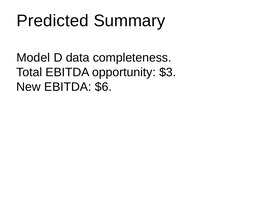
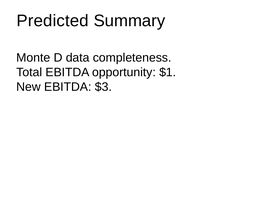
Model: Model -> Monte (33, 57)
$3: $3 -> $1 (168, 72)
$6: $6 -> $3 (103, 87)
